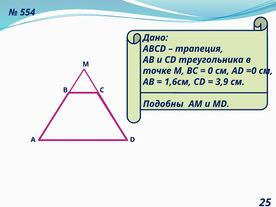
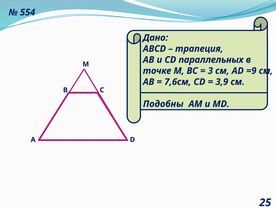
треугольника: треугольника -> параллельных (211, 60)
0: 0 -> 3 (210, 71)
=0: =0 -> =9 (251, 71)
1,6см: 1,6см -> 7,6см (178, 82)
